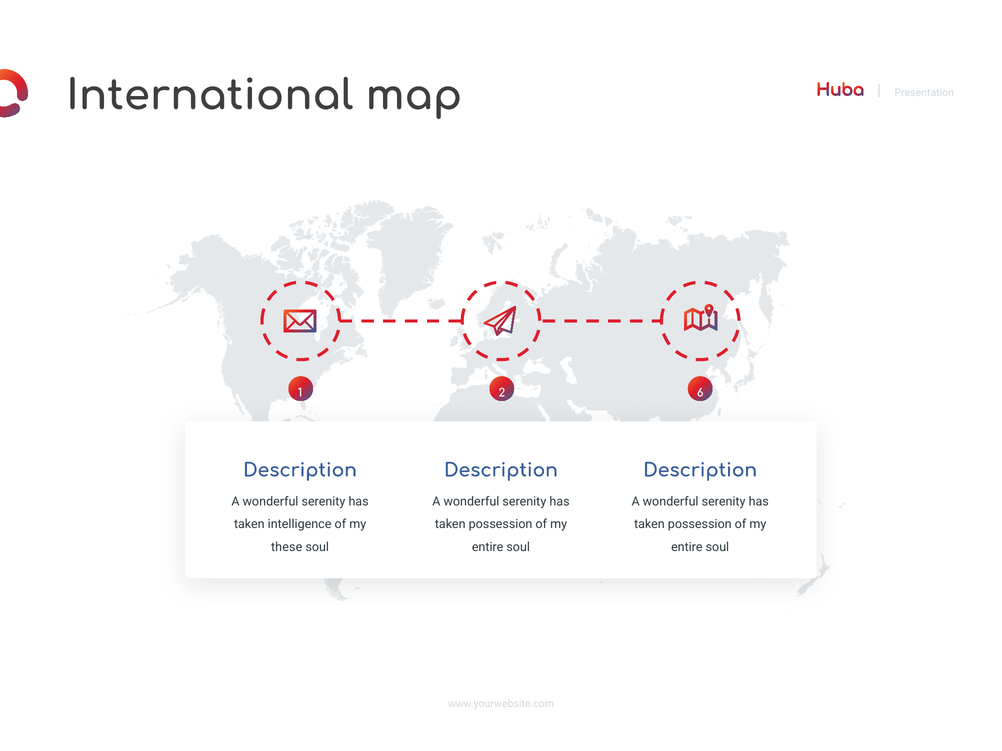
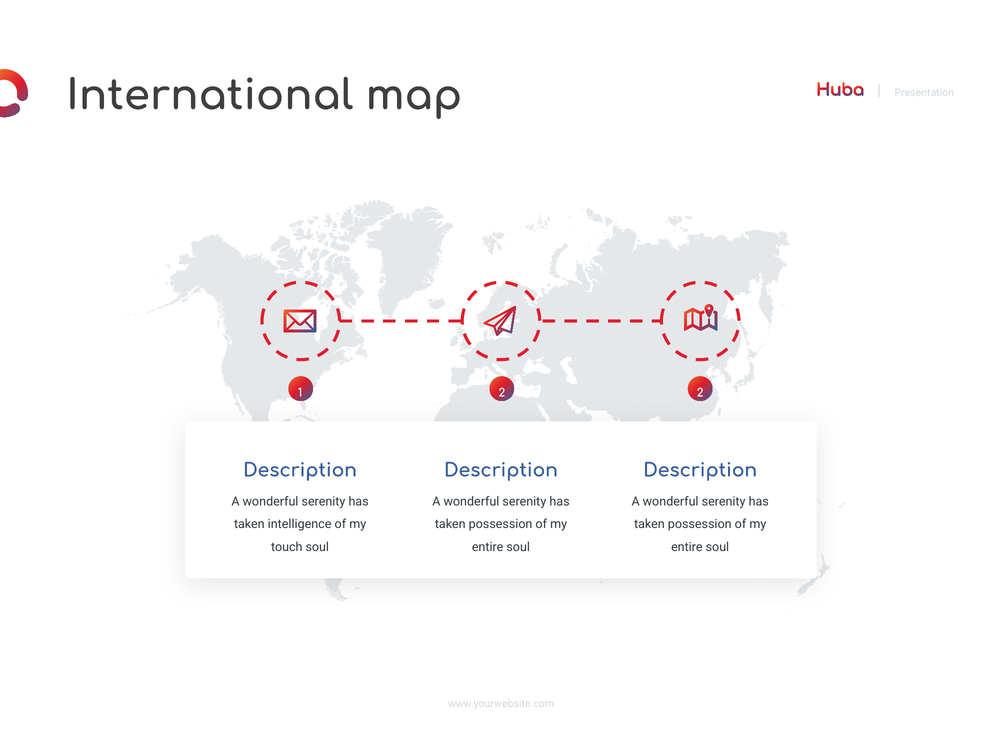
2 6: 6 -> 2 (700, 393)
these: these -> touch (287, 547)
